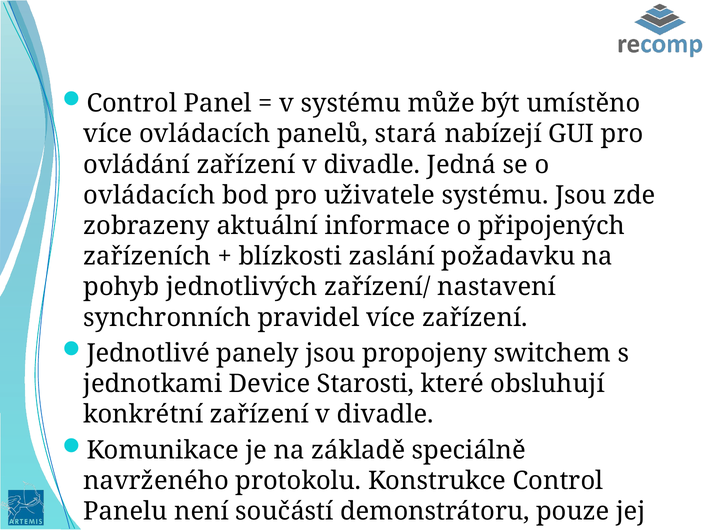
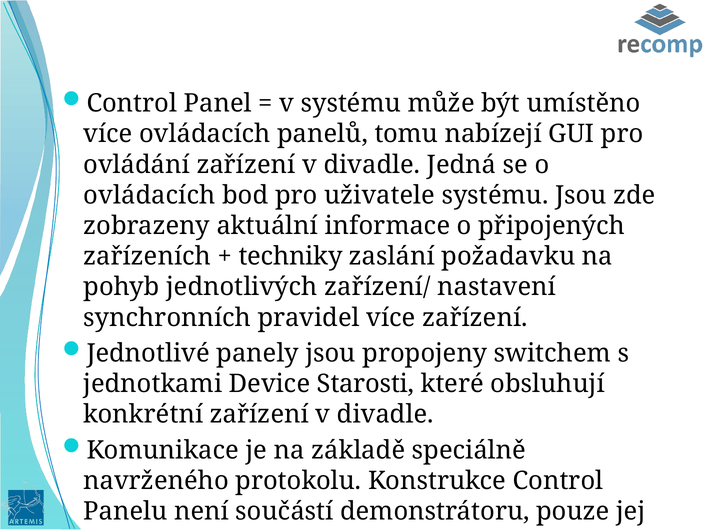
stará: stará -> tomu (406, 134)
blízkosti: blízkosti -> techniky (291, 257)
